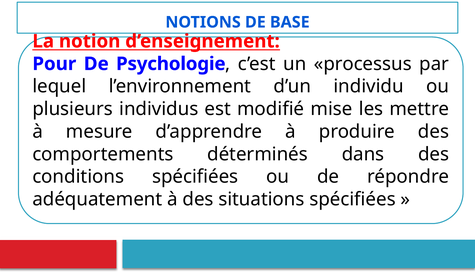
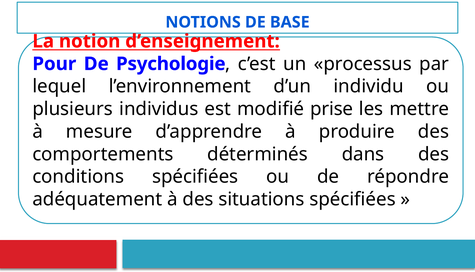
mise: mise -> prise (332, 109)
